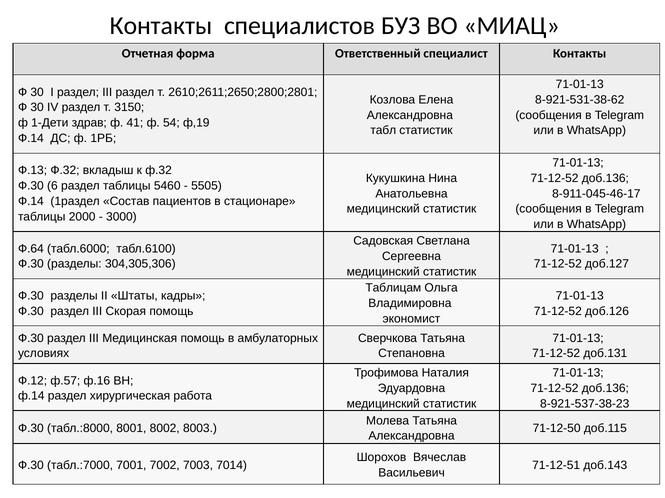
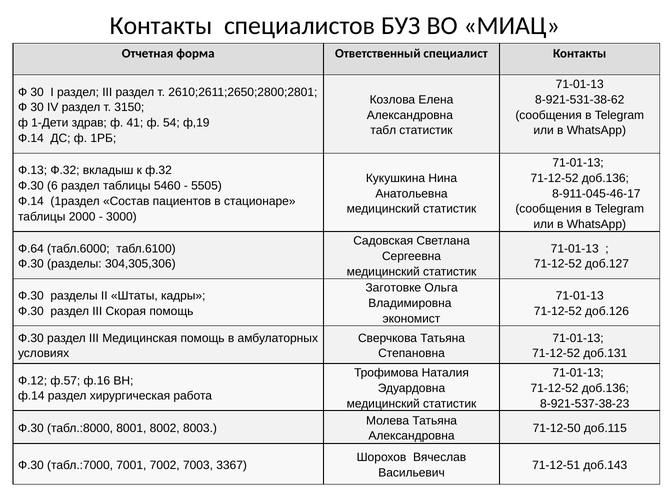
Таблицам: Таблицам -> Заготовке (393, 288)
7014: 7014 -> 3367 (232, 466)
